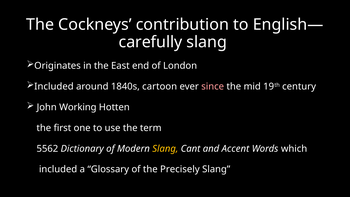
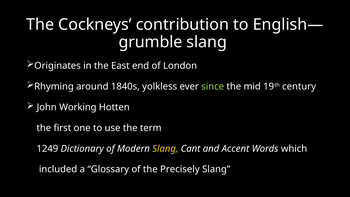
carefully: carefully -> grumble (151, 42)
Included: Included -> Rhyming (54, 86)
cartoon: cartoon -> yolkless (160, 86)
since colour: pink -> light green (213, 86)
5562: 5562 -> 1249 (47, 149)
